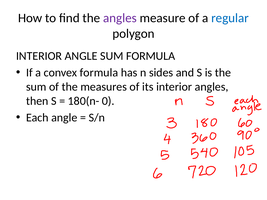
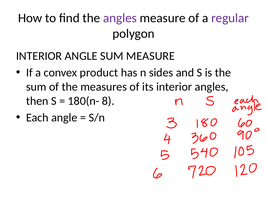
regular colour: blue -> purple (230, 18)
SUM FORMULA: FORMULA -> MEASURE (151, 56)
convex formula: formula -> product (99, 73)
0: 0 -> 8 (108, 101)
